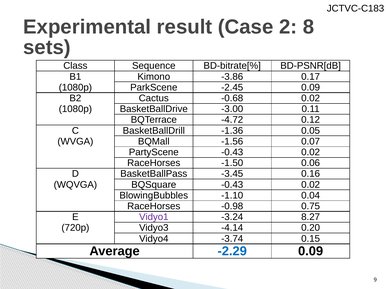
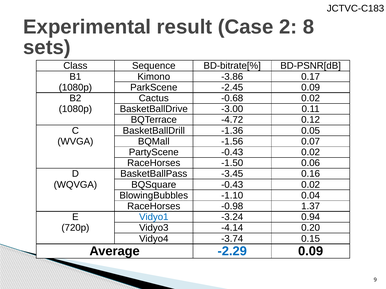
0.75: 0.75 -> 1.37 (311, 207)
Vidyo1 colour: purple -> blue (154, 217)
8.27: 8.27 -> 0.94 (311, 217)
